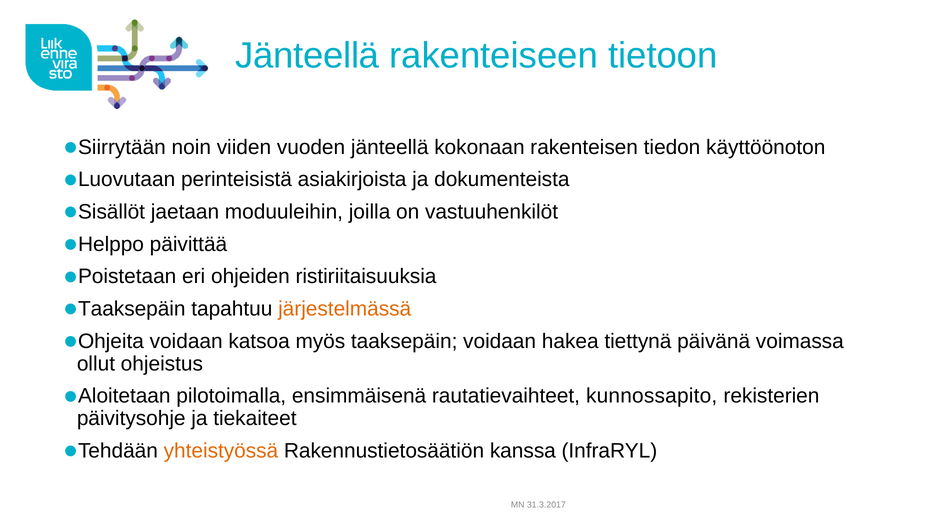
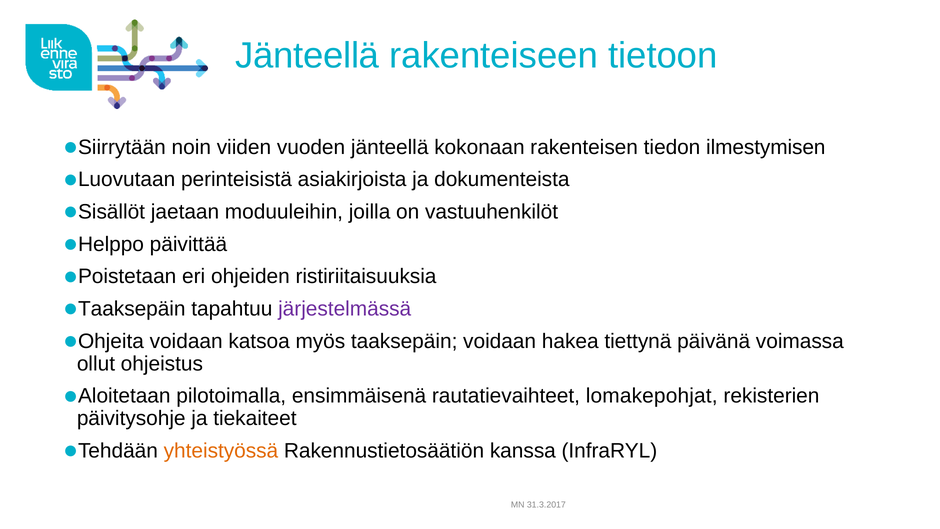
käyttöönoton: käyttöönoton -> ilmestymisen (766, 147)
järjestelmässä colour: orange -> purple (345, 309)
kunnossapito: kunnossapito -> lomakepohjat (652, 396)
